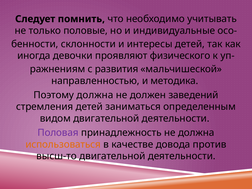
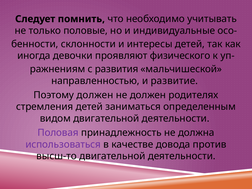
методика: методика -> развитие (174, 81)
Поэтому должна: должна -> должен (95, 95)
заведений: заведений -> родителях (193, 95)
использоваться colour: orange -> purple (63, 144)
